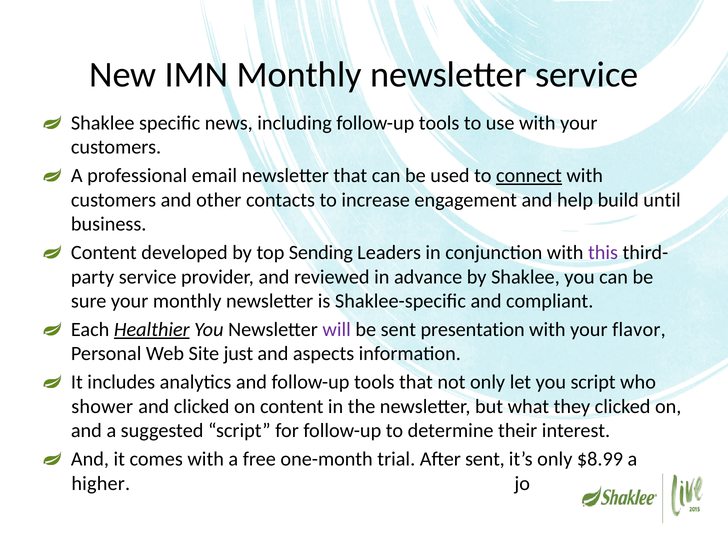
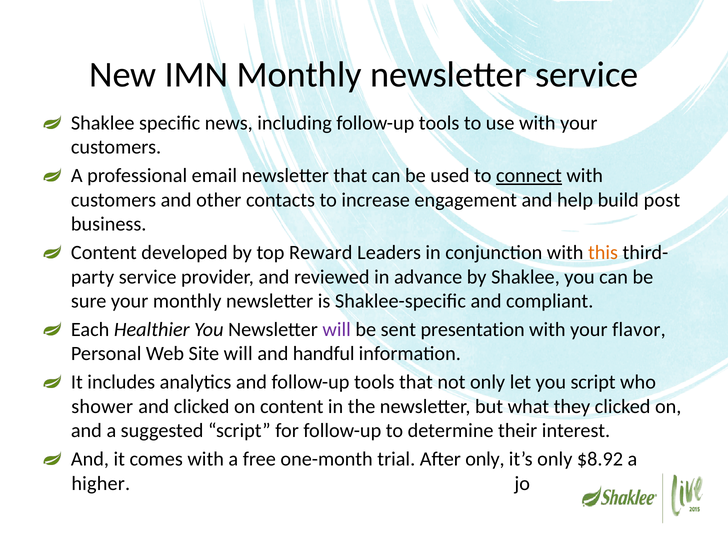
until: until -> post (662, 200)
Sending: Sending -> Reward (321, 253)
this colour: purple -> orange (603, 253)
Healthier underline: present -> none (152, 329)
Site just: just -> will (238, 354)
aspects: aspects -> handful (324, 354)
After sent: sent -> only (485, 459)
$8.99: $8.99 -> $8.92 (600, 459)
